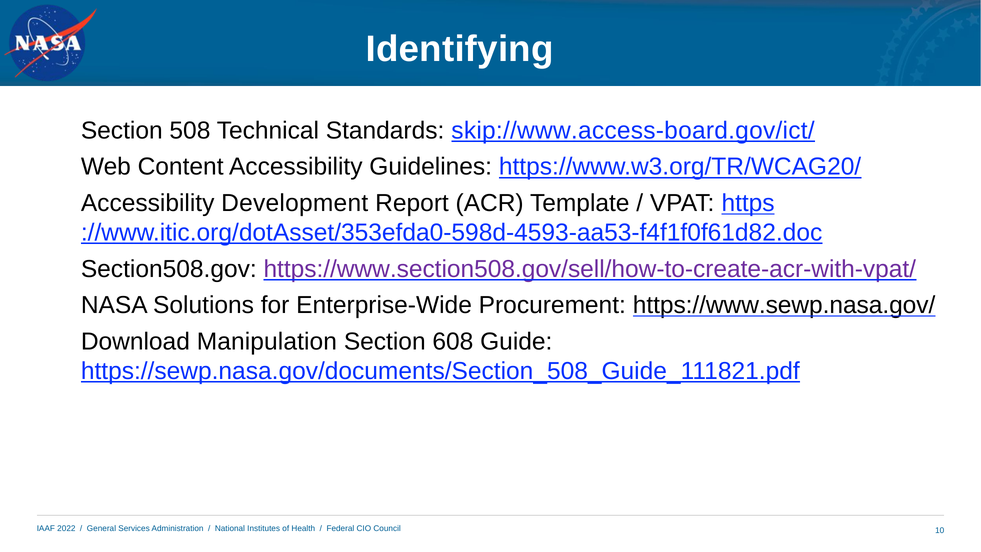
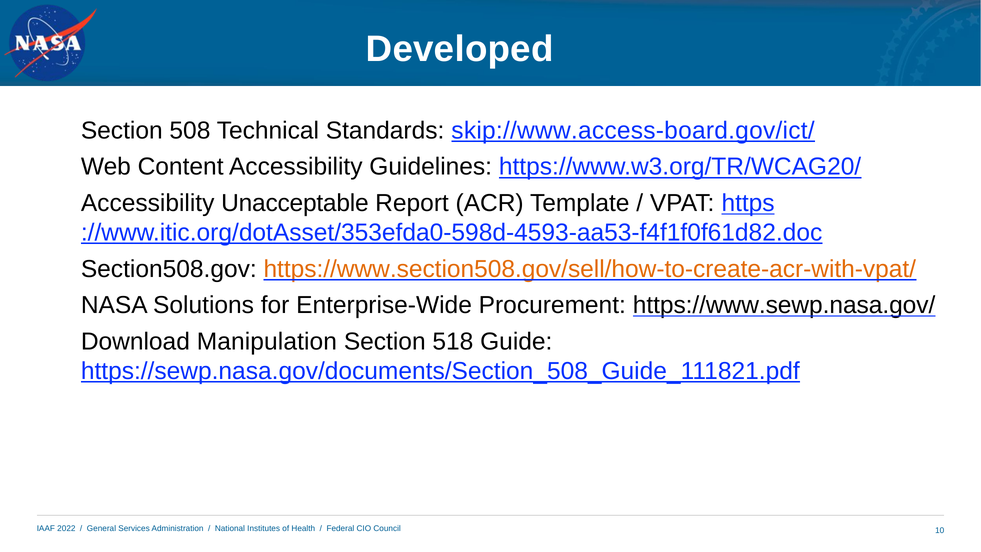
Identifying: Identifying -> Developed (460, 49)
Development: Development -> Unacceptable (295, 203)
https://www.section508.gov/sell/how-to-create-acr-with-vpat/ colour: purple -> orange (590, 269)
608: 608 -> 518 (453, 342)
